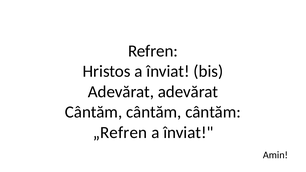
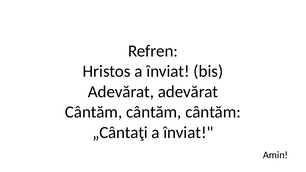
„Refren: „Refren -> „Cântaţi (120, 133)
